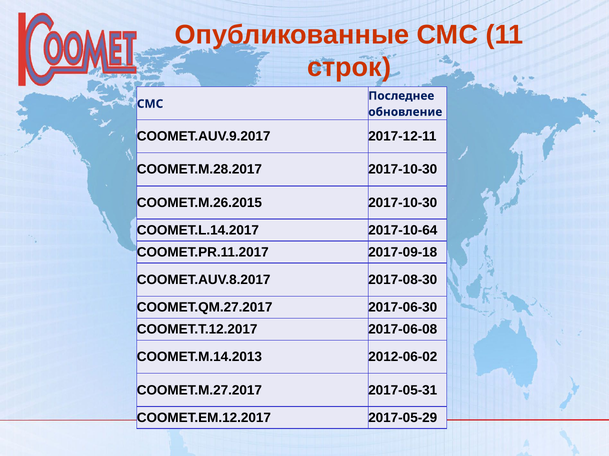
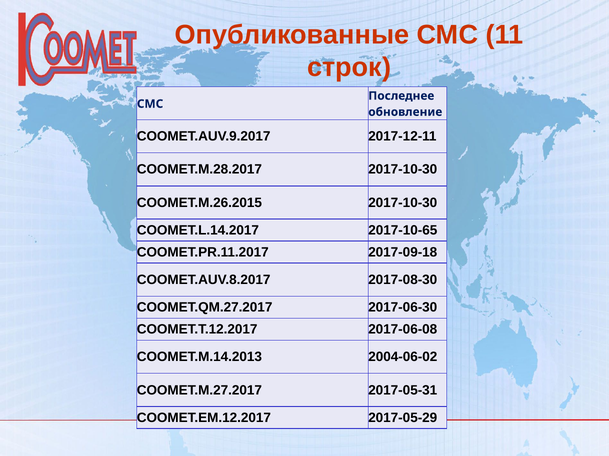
2017-10-64: 2017-10-64 -> 2017-10-65 (403, 231)
2012-06-02: 2012-06-02 -> 2004-06-02 (403, 358)
